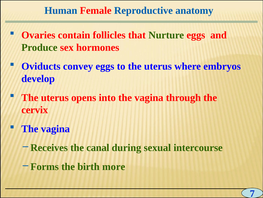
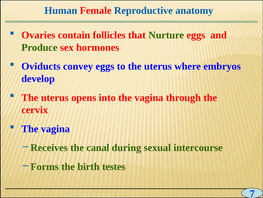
more: more -> testes (114, 166)
